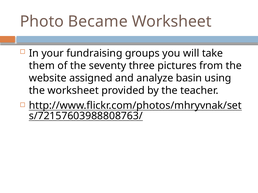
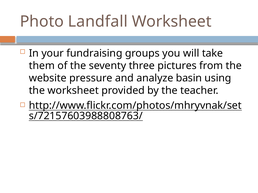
Became: Became -> Landfall (98, 22)
assigned: assigned -> pressure (91, 78)
